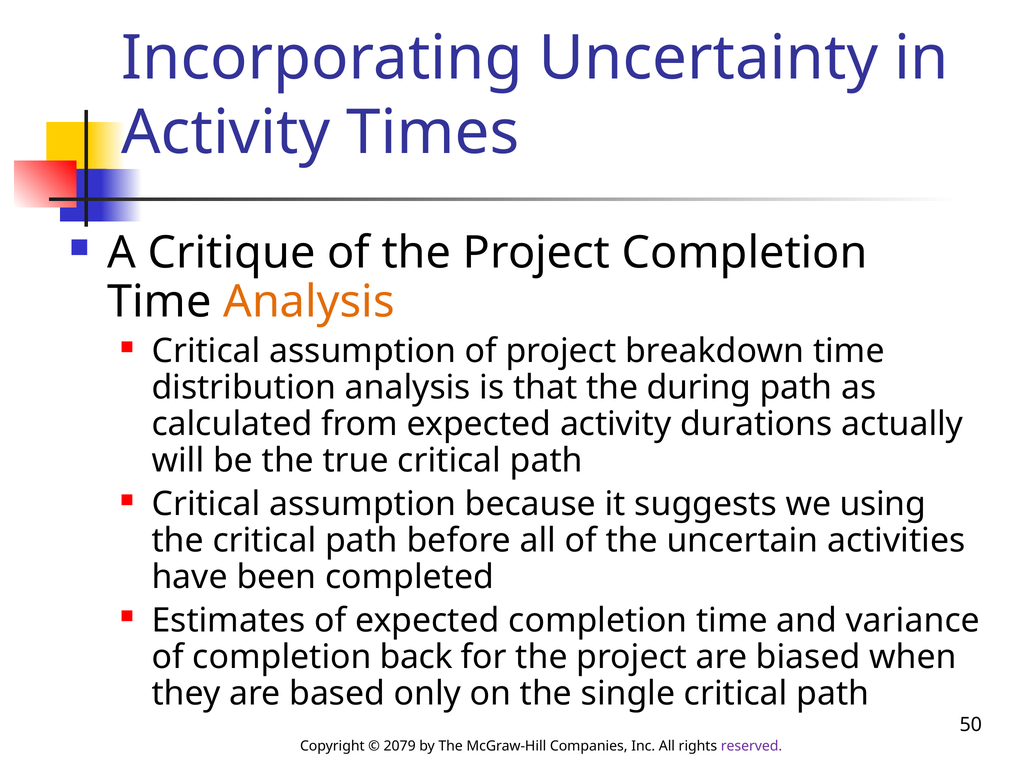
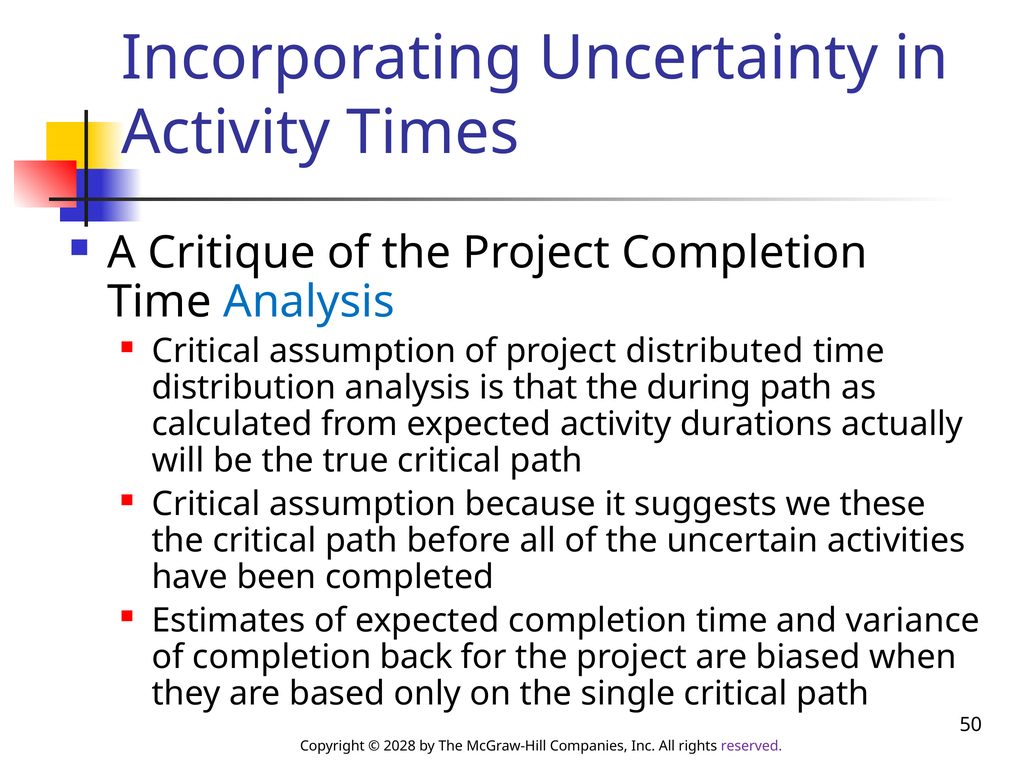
Analysis colour: orange -> blue (309, 302)
breakdown: breakdown -> distributed (715, 351)
using: using -> these (883, 504)
2079: 2079 -> 2028 (400, 746)
